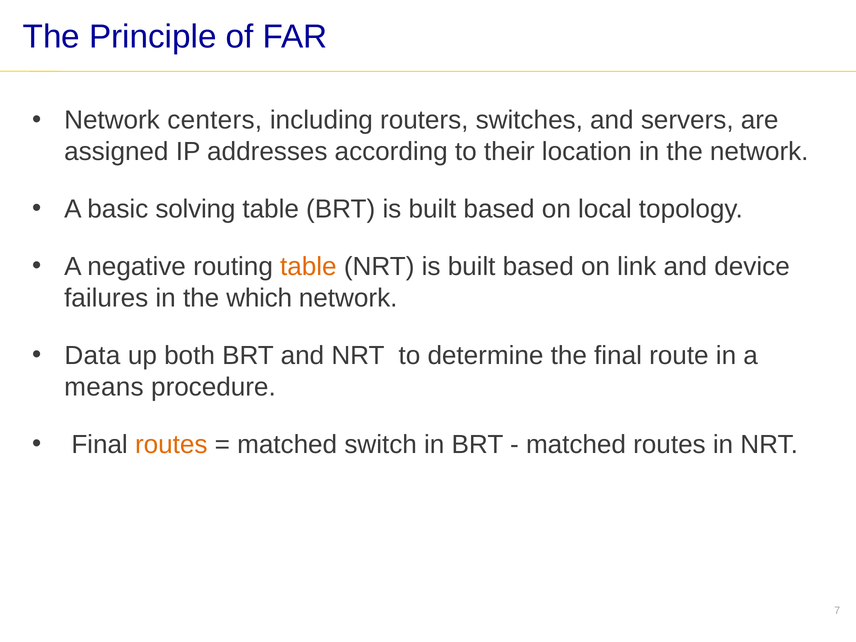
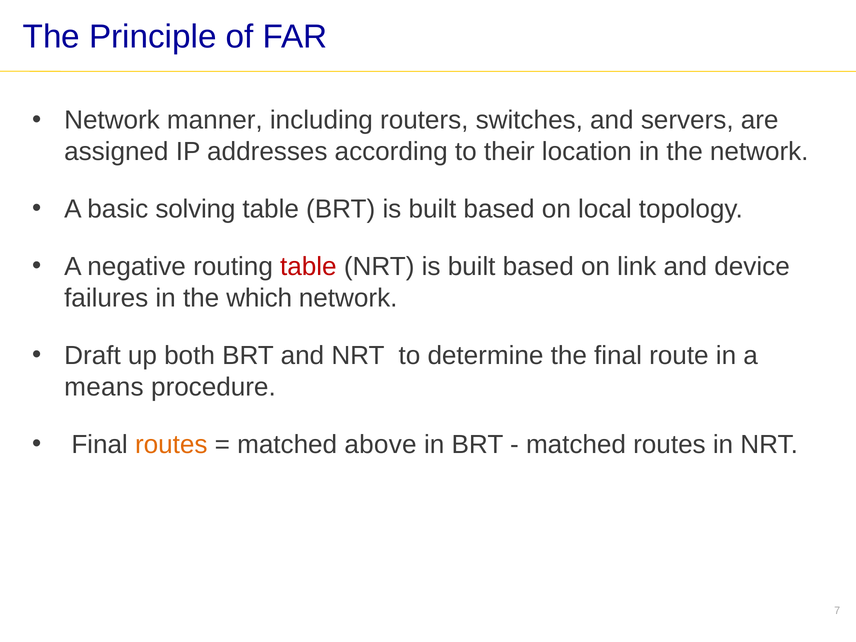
centers: centers -> manner (215, 120)
table colour: orange -> red (308, 267)
Data: Data -> Draft (93, 356)
switch: switch -> above (381, 445)
